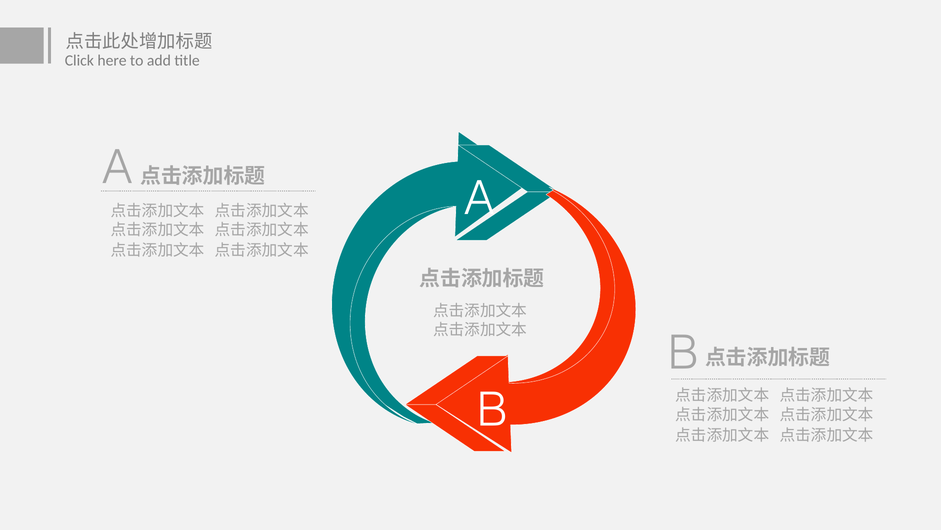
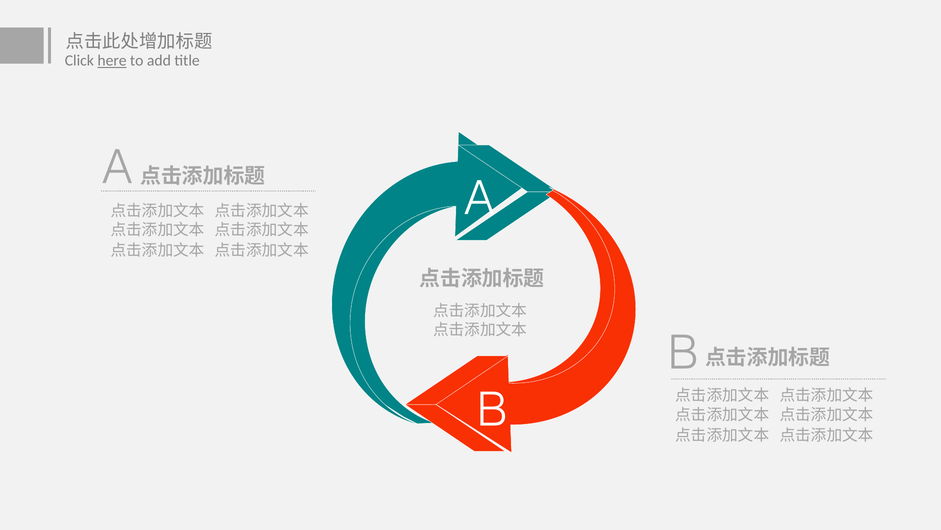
here underline: none -> present (112, 61)
